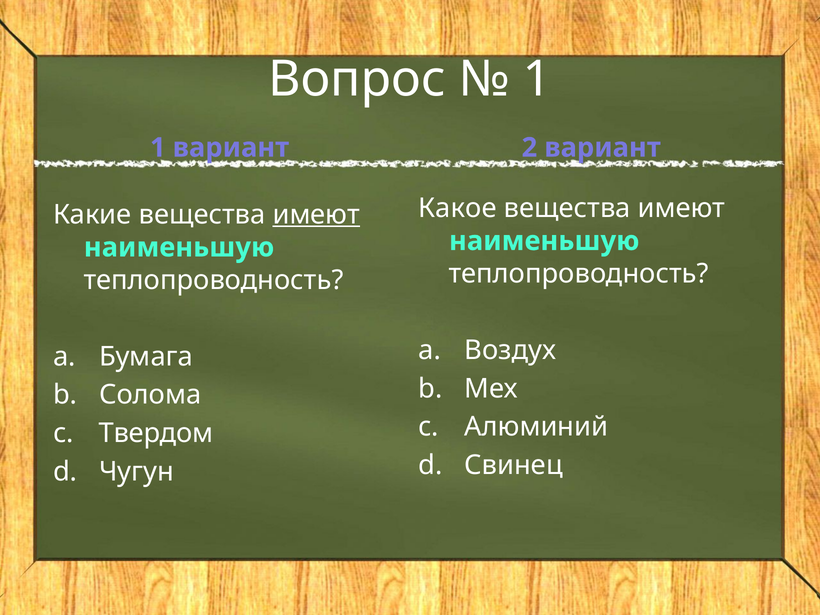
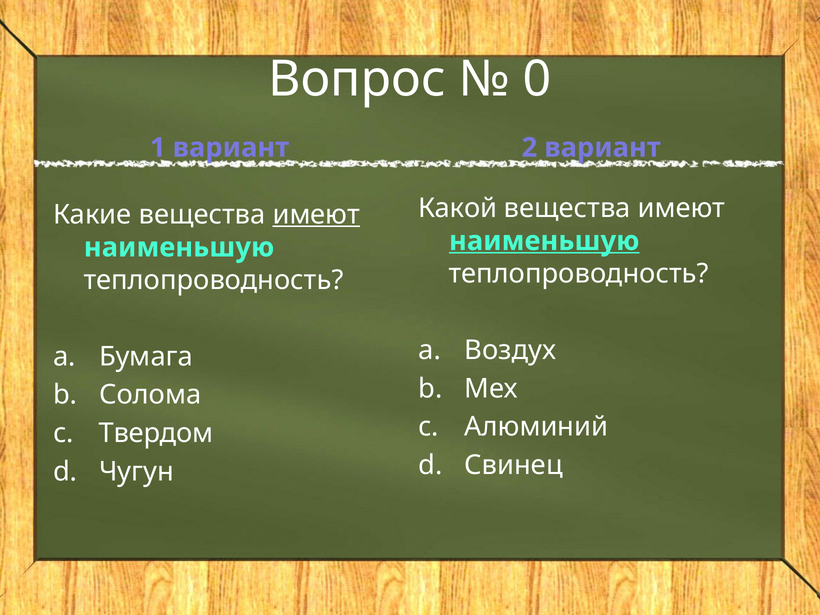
1: 1 -> 0 (537, 79)
Какое: Какое -> Какой (458, 208)
наименьшую underline: none -> present (544, 241)
